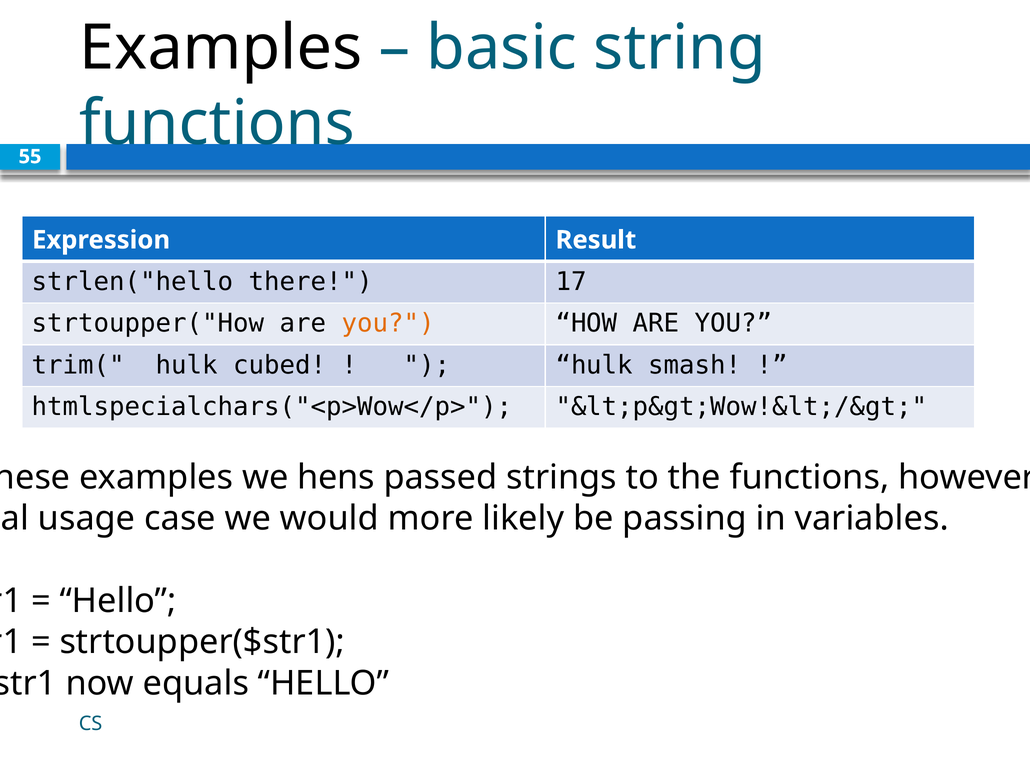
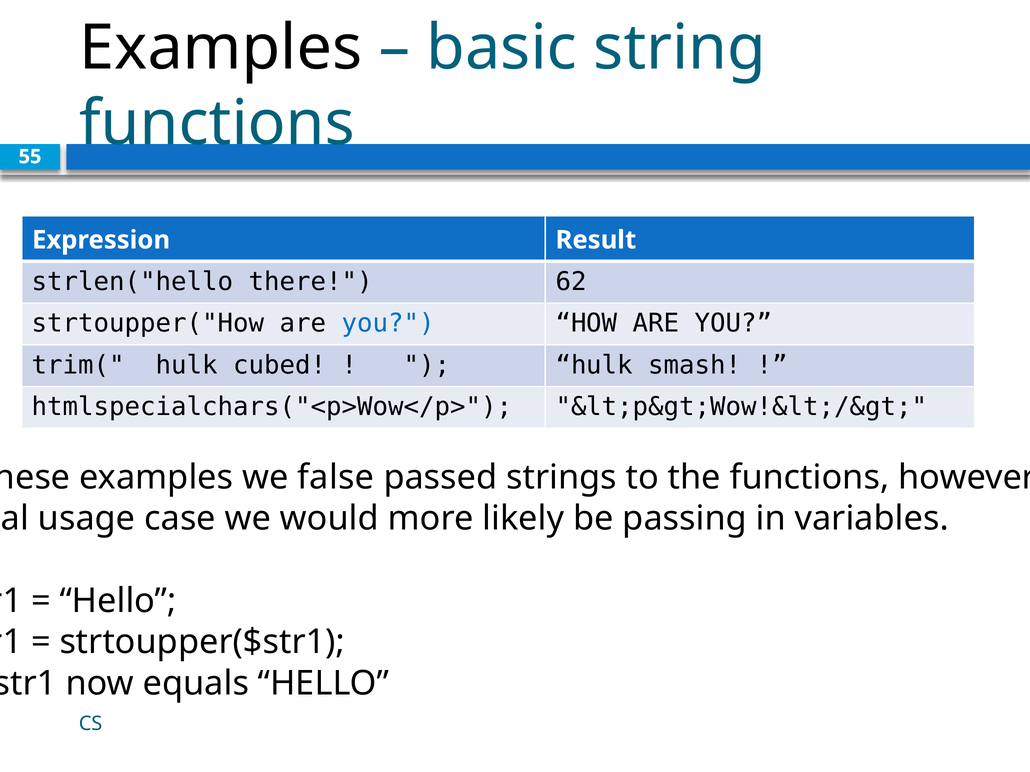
17: 17 -> 62 (571, 282)
you colour: orange -> blue (388, 324)
hens: hens -> false (336, 478)
